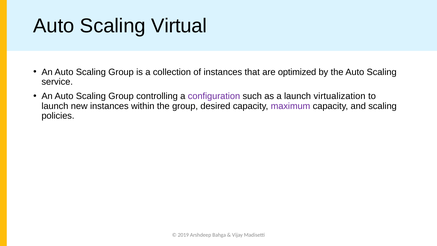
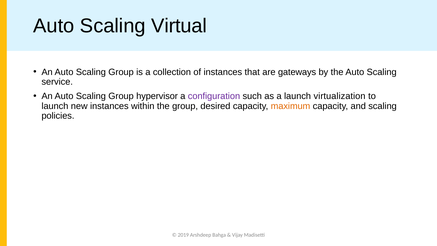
optimized: optimized -> gateways (297, 72)
controlling: controlling -> hypervisor (157, 96)
maximum colour: purple -> orange (291, 106)
